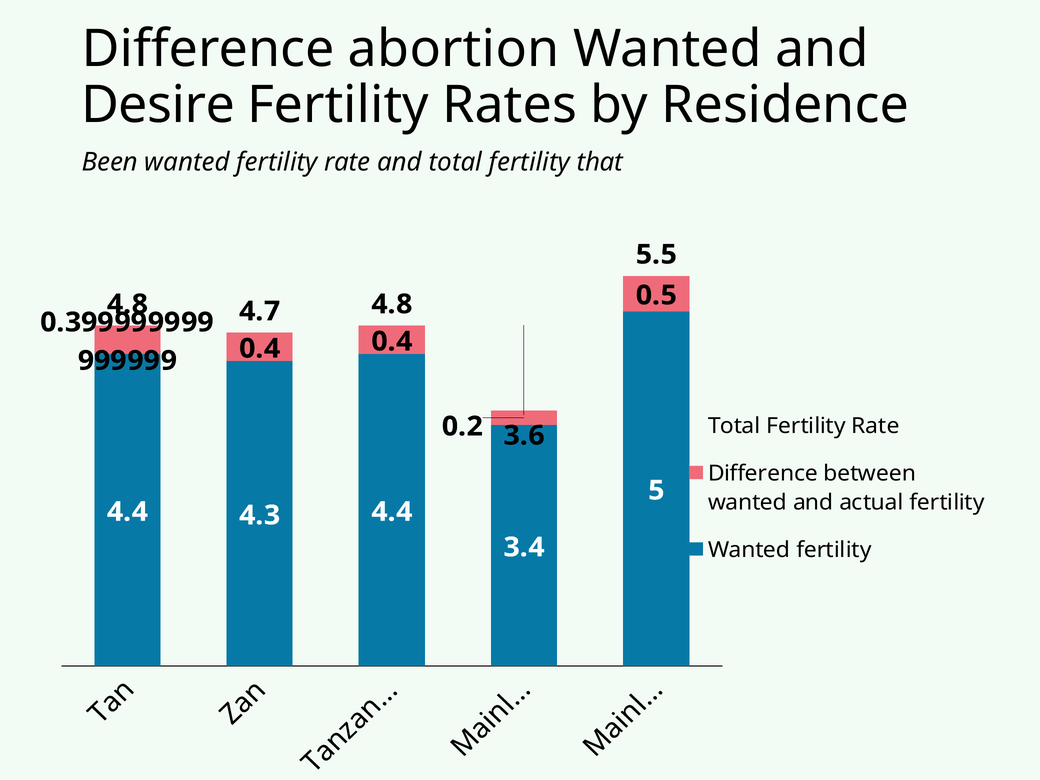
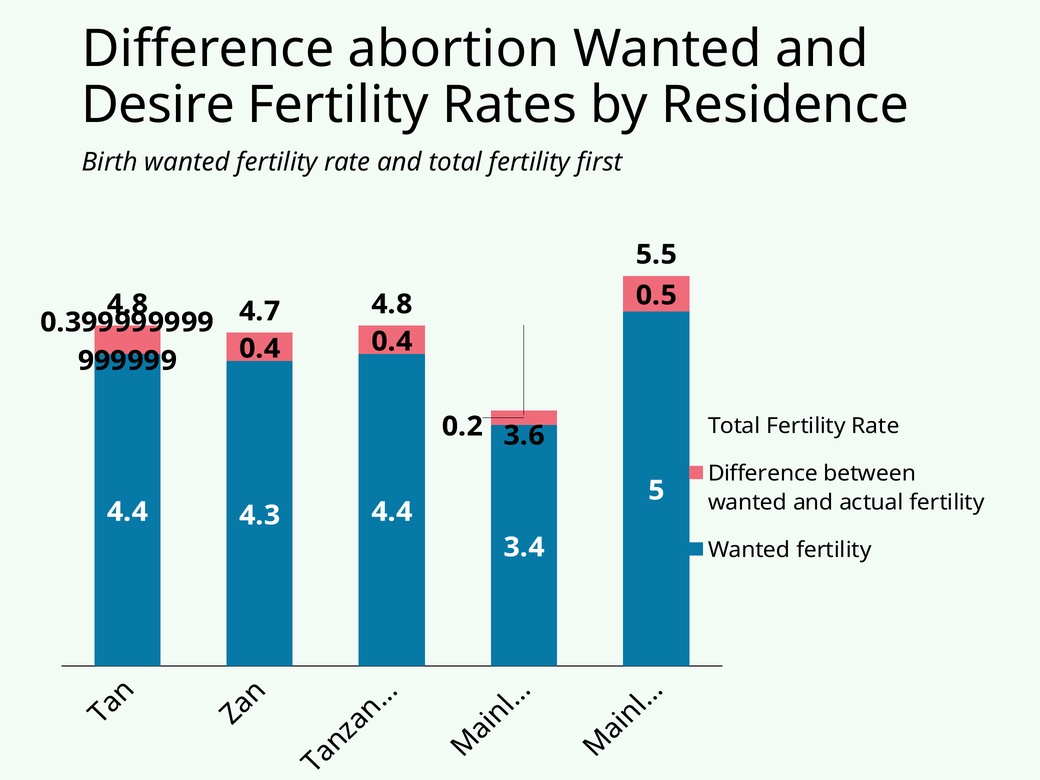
Been: Been -> Birth (110, 162)
that: that -> first (600, 162)
